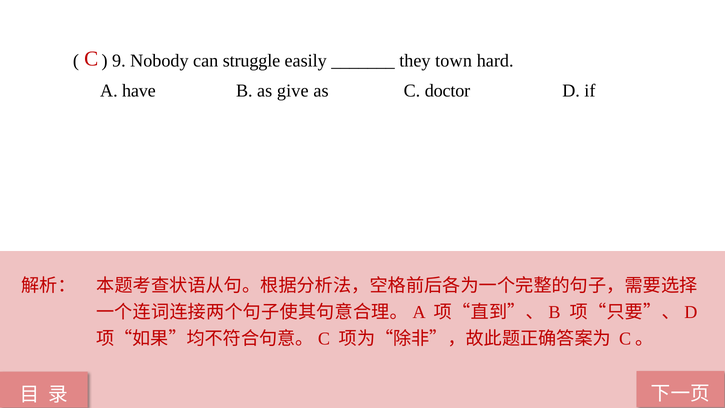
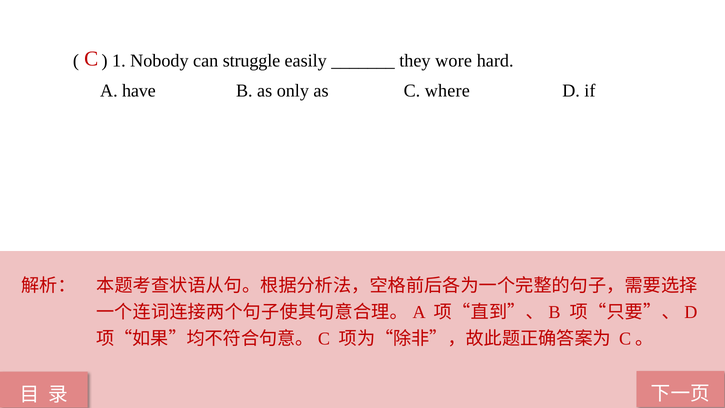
9: 9 -> 1 (119, 61)
town: town -> wore (454, 61)
give: give -> only (293, 91)
doctor: doctor -> where (447, 91)
